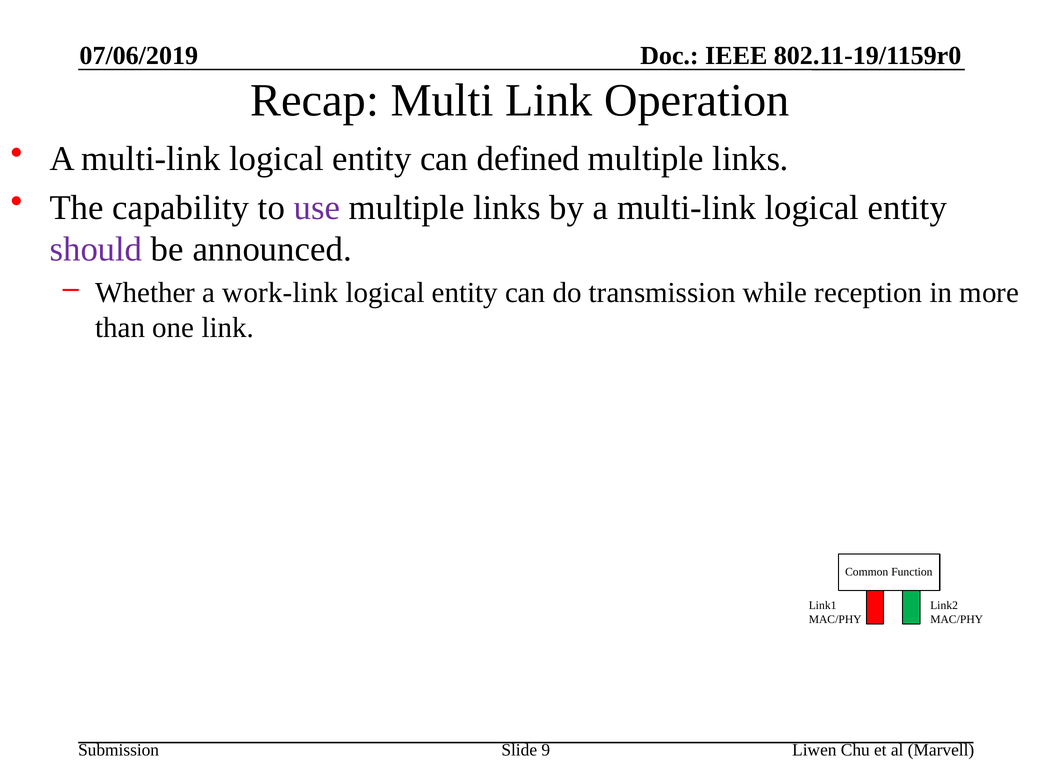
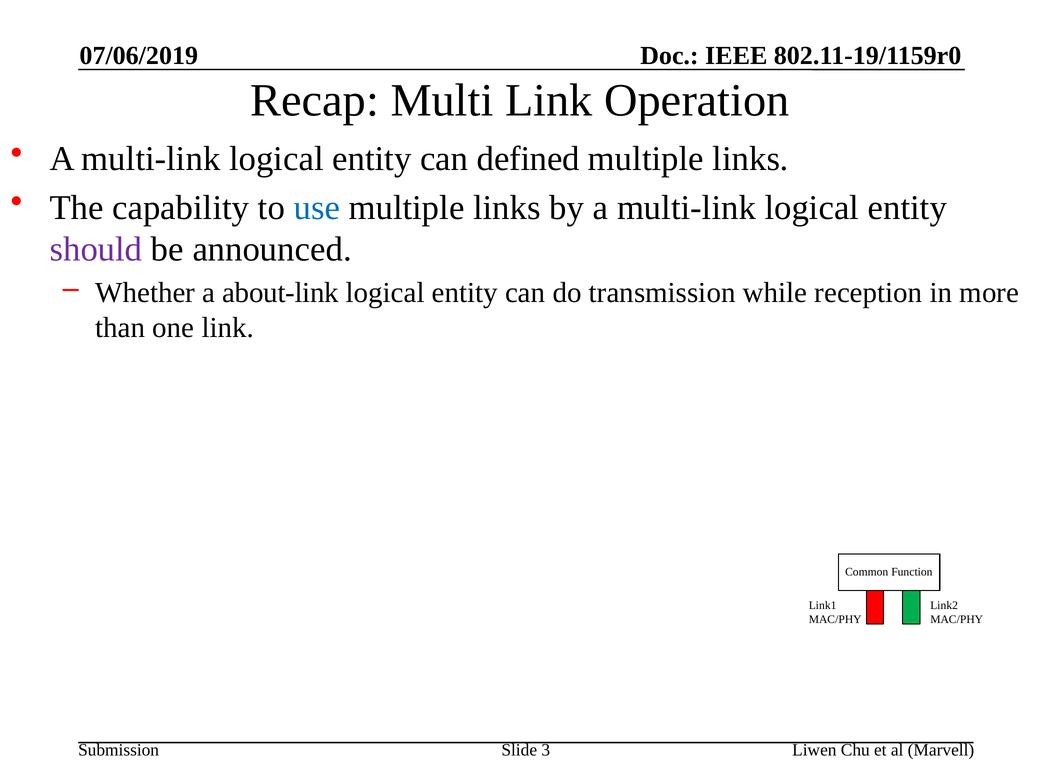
use colour: purple -> blue (317, 208)
work-link: work-link -> about-link (281, 293)
9: 9 -> 3 (546, 750)
